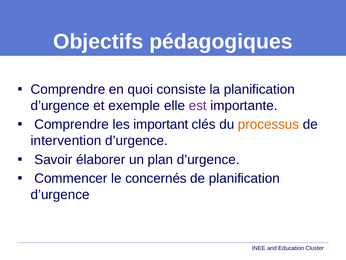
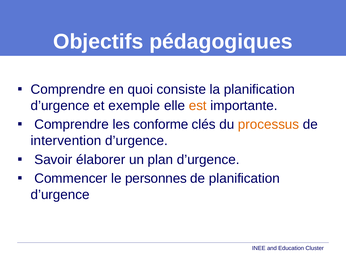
est colour: purple -> orange (198, 105)
important: important -> conforme (161, 124)
concernés: concernés -> personnes (156, 178)
